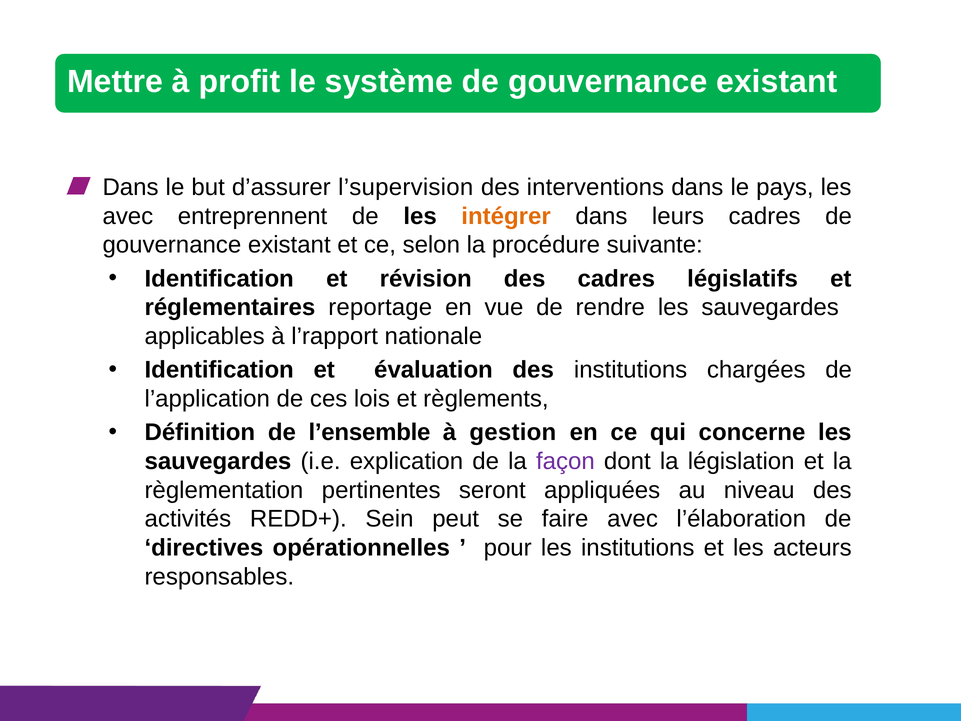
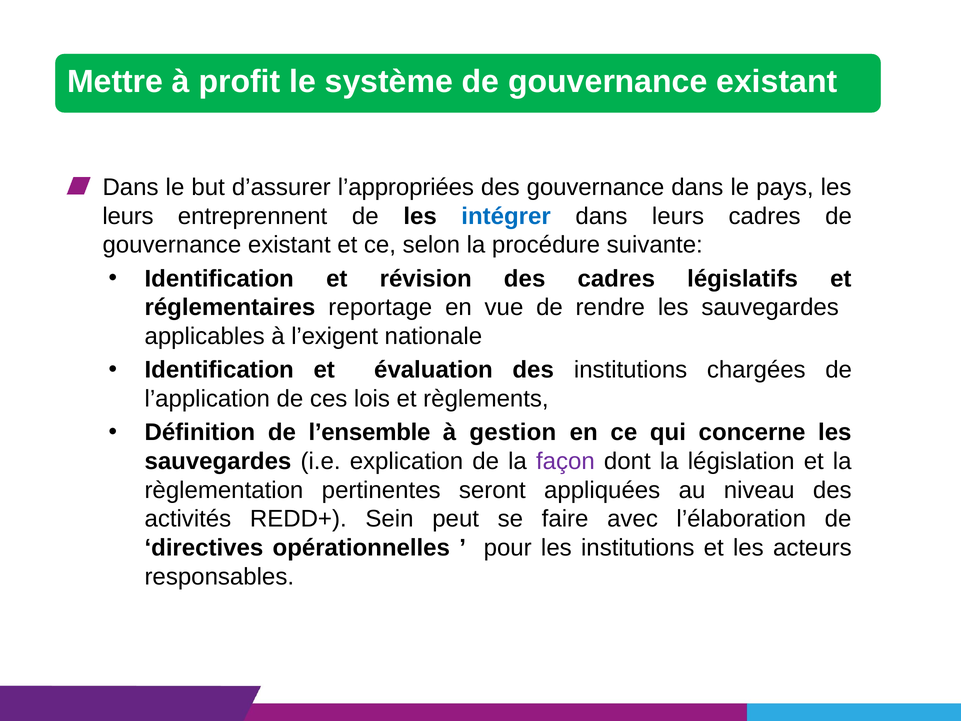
l’supervision: l’supervision -> l’appropriées (406, 187)
des interventions: interventions -> gouvernance (596, 187)
avec: avec -> leurs (128, 216)
intégrer colour: orange -> blue (506, 216)
l’rapport: l’rapport -> l’exigent (335, 336)
